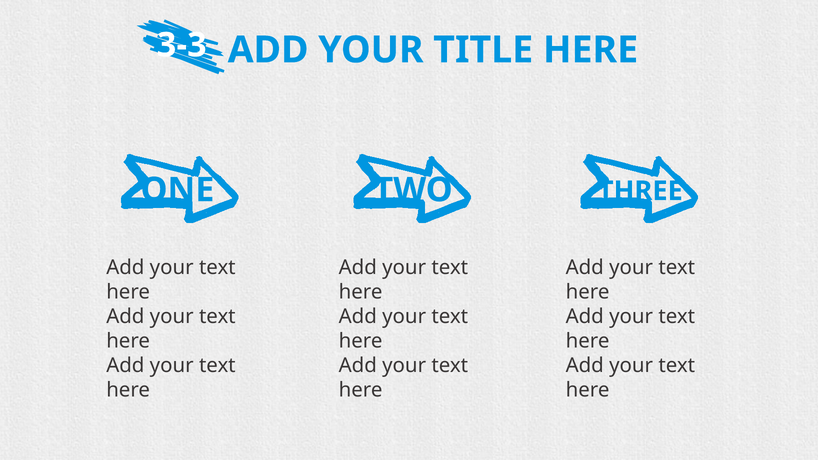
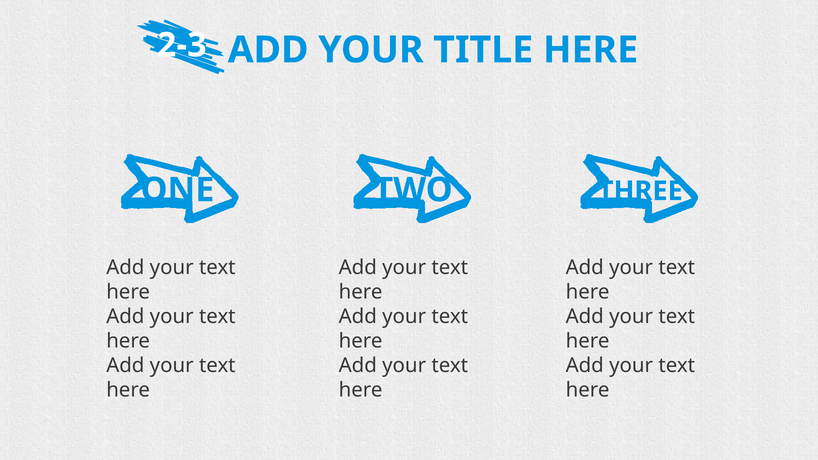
3-3: 3-3 -> 2-3 (182, 45)
